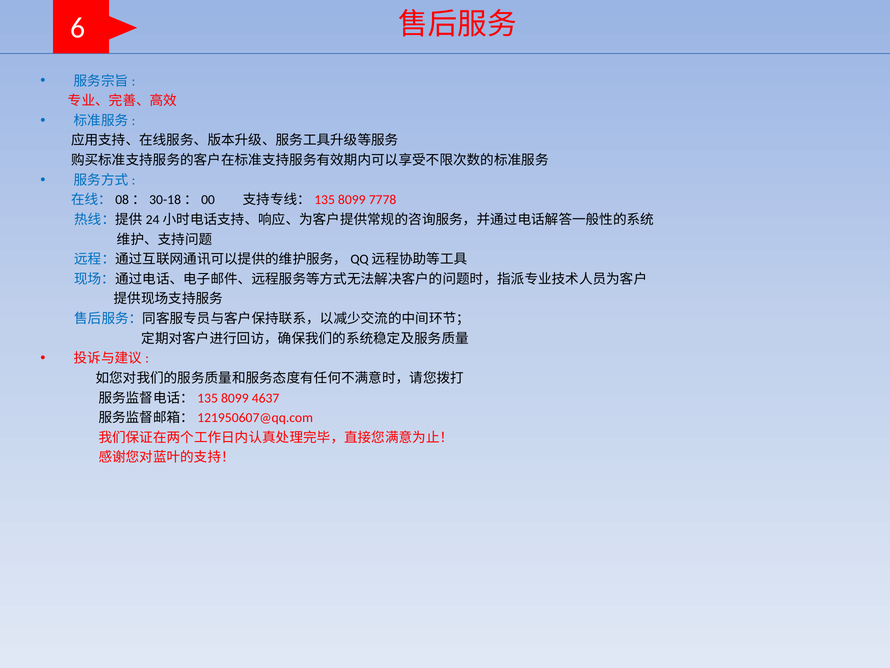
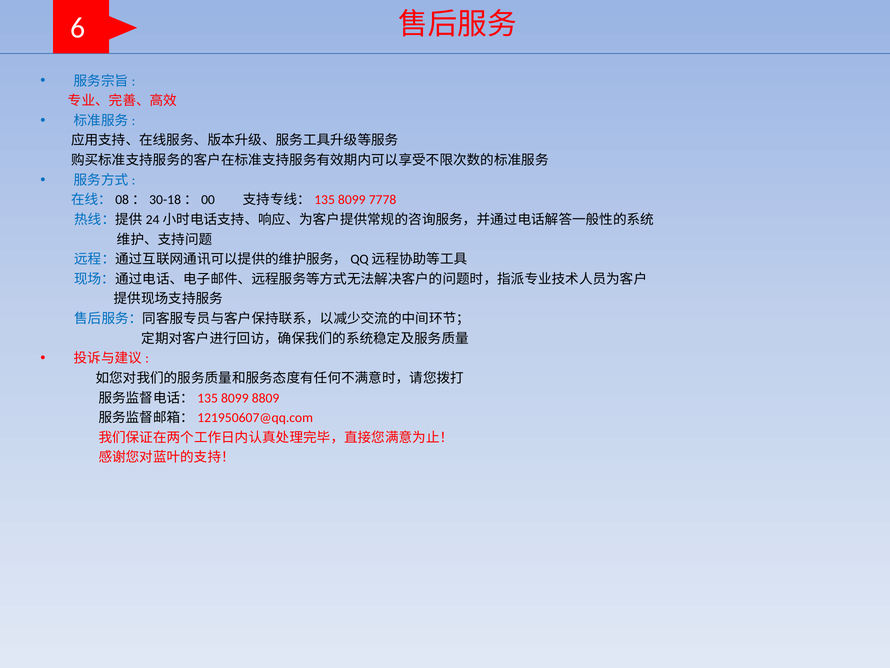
4637: 4637 -> 8809 (266, 398)
